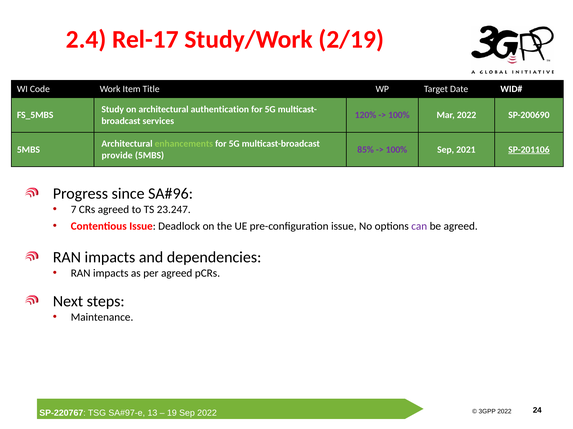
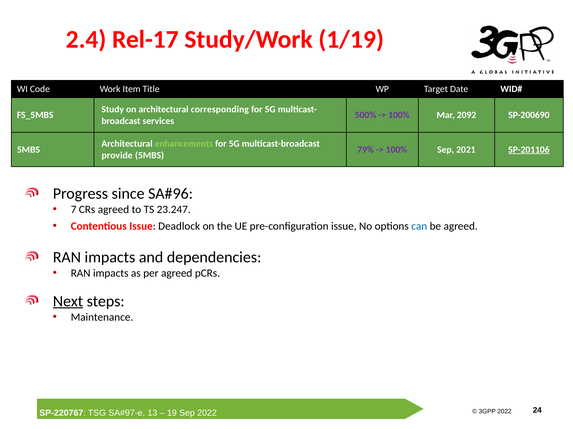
2/19: 2/19 -> 1/19 (351, 39)
authentication: authentication -> corresponding (220, 109)
120%: 120% -> 500% (366, 115)
Mar 2022: 2022 -> 2092 (467, 115)
85%: 85% -> 79% (366, 150)
can colour: purple -> blue (419, 226)
Next underline: none -> present (68, 302)
